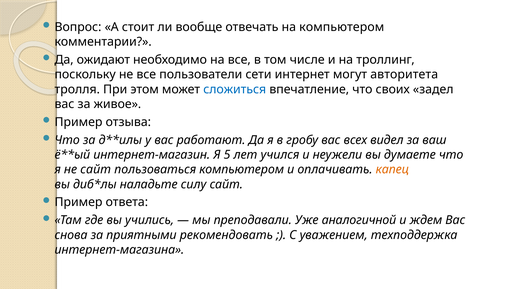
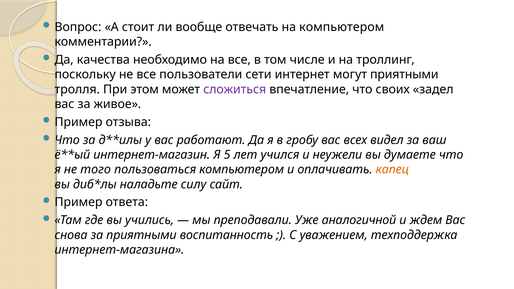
ожидают: ожидают -> качества (103, 60)
могут авторитета: авторитета -> приятными (404, 75)
сложиться colour: blue -> purple (235, 89)
не сайт: сайт -> того (96, 170)
рекомендовать: рекомендовать -> воспитанность (226, 235)
